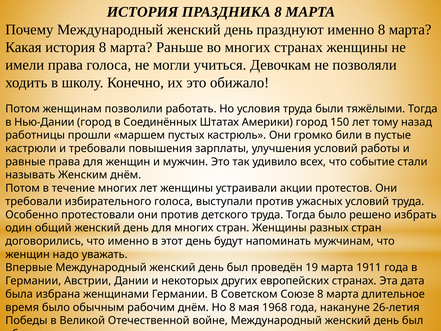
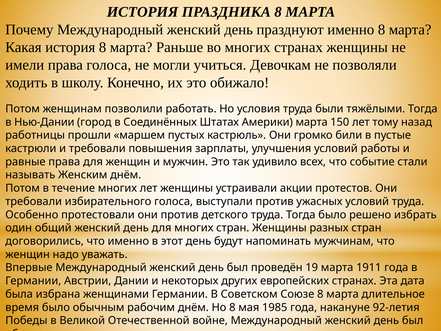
Америки город: город -> марта (312, 122)
1968: 1968 -> 1985 (275, 307)
26-летия: 26-летия -> 92-летия (396, 307)
